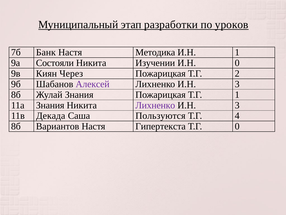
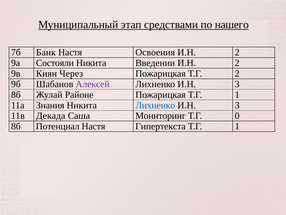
разработки: разработки -> средствами (171, 25)
уроков: уроков -> нашего (232, 25)
Методика: Методика -> Освоения (155, 52)
1: 1 -> 2 (237, 52)
Изучении: Изучении -> Введении (155, 63)
0: 0 -> 2 (237, 63)
Жулай Знания: Знания -> Районе (79, 94)
Лихненко colour: purple -> blue (155, 105)
Пользуются: Пользуются -> Мониторинг (161, 116)
4: 4 -> 0 (237, 116)
Вариантов: Вариантов -> Потенциал (58, 126)
0: 0 -> 1 (237, 126)
